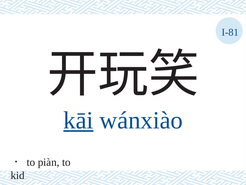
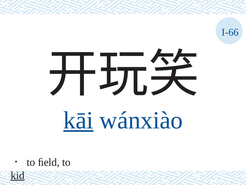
I-81: I-81 -> I-66 (230, 32)
piàn: piàn -> ﬁeld (49, 162)
kid underline: none -> present (18, 175)
